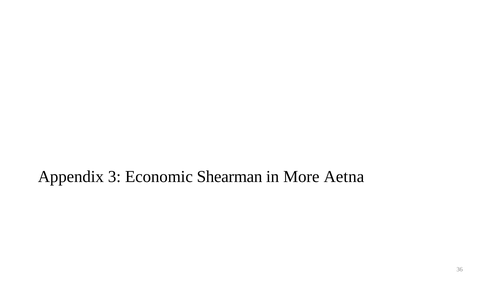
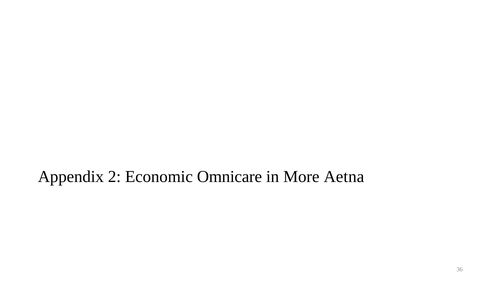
3: 3 -> 2 (114, 176)
Shearman: Shearman -> Omnicare (230, 176)
